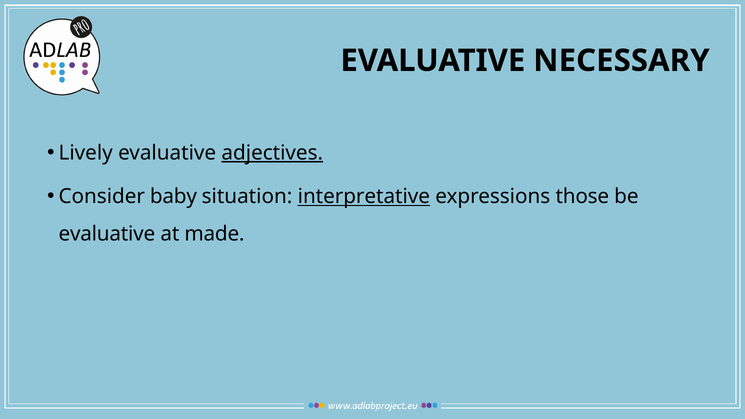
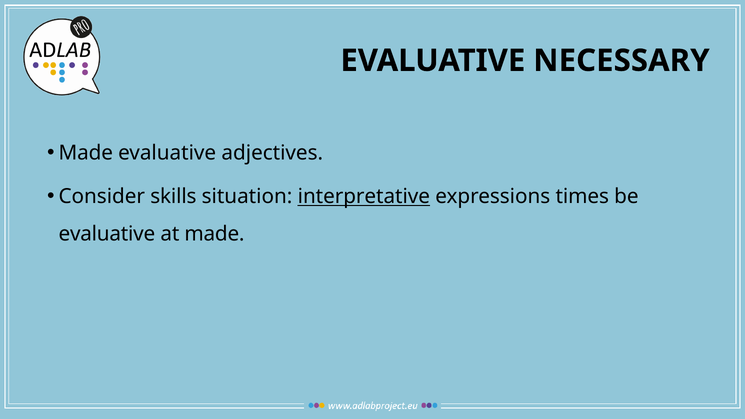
Lively: Lively -> Made (86, 153)
adjectives underline: present -> none (272, 153)
baby: baby -> skills (173, 197)
those: those -> times (582, 197)
